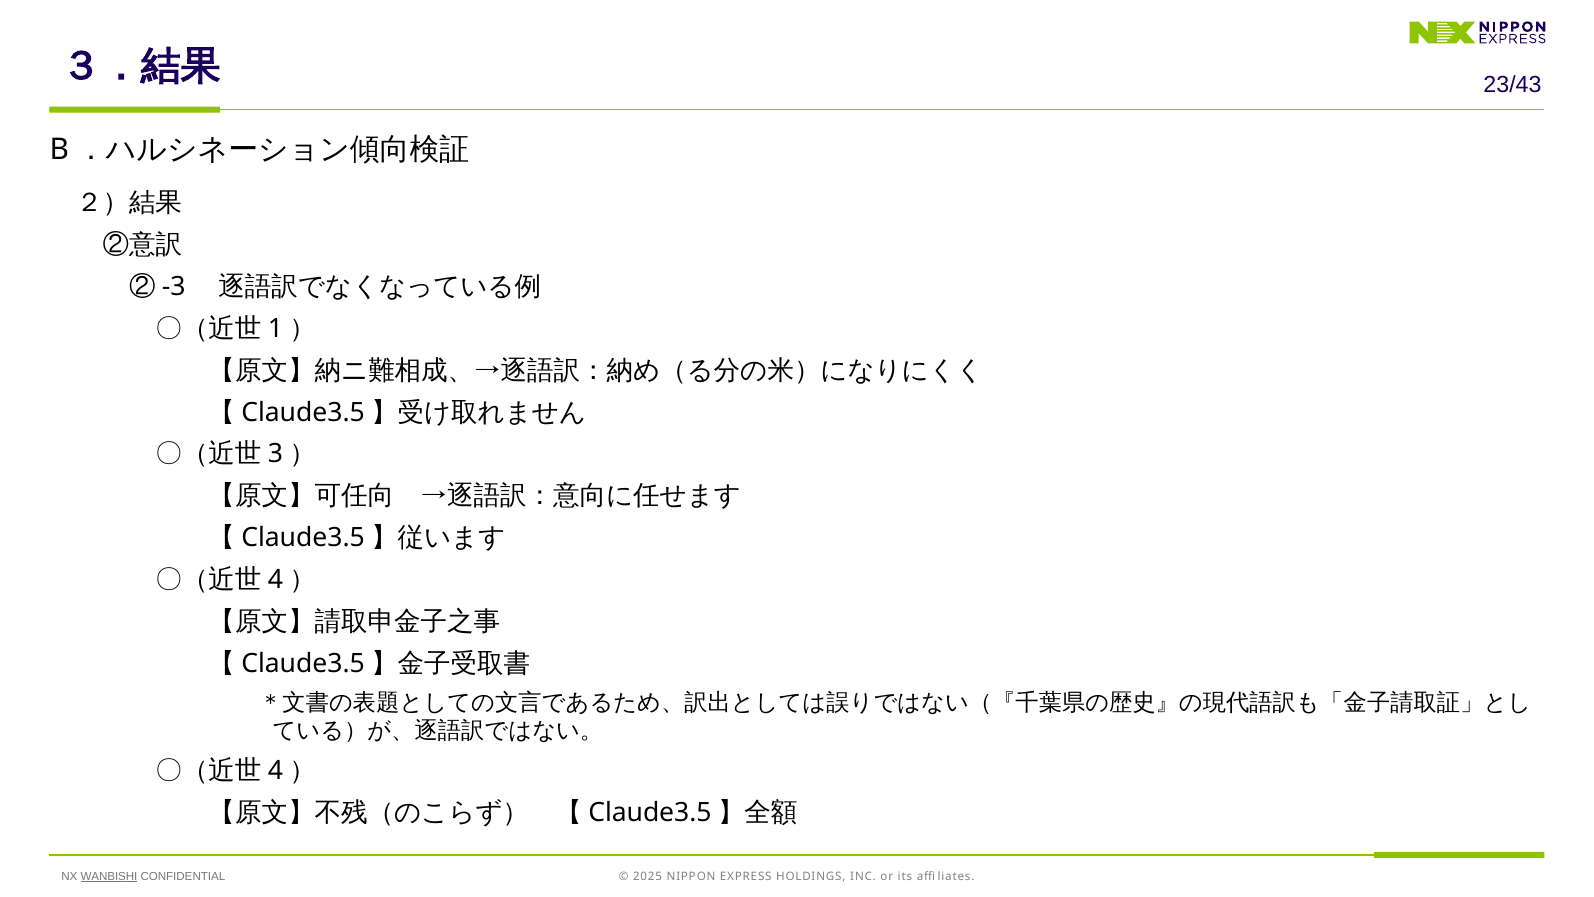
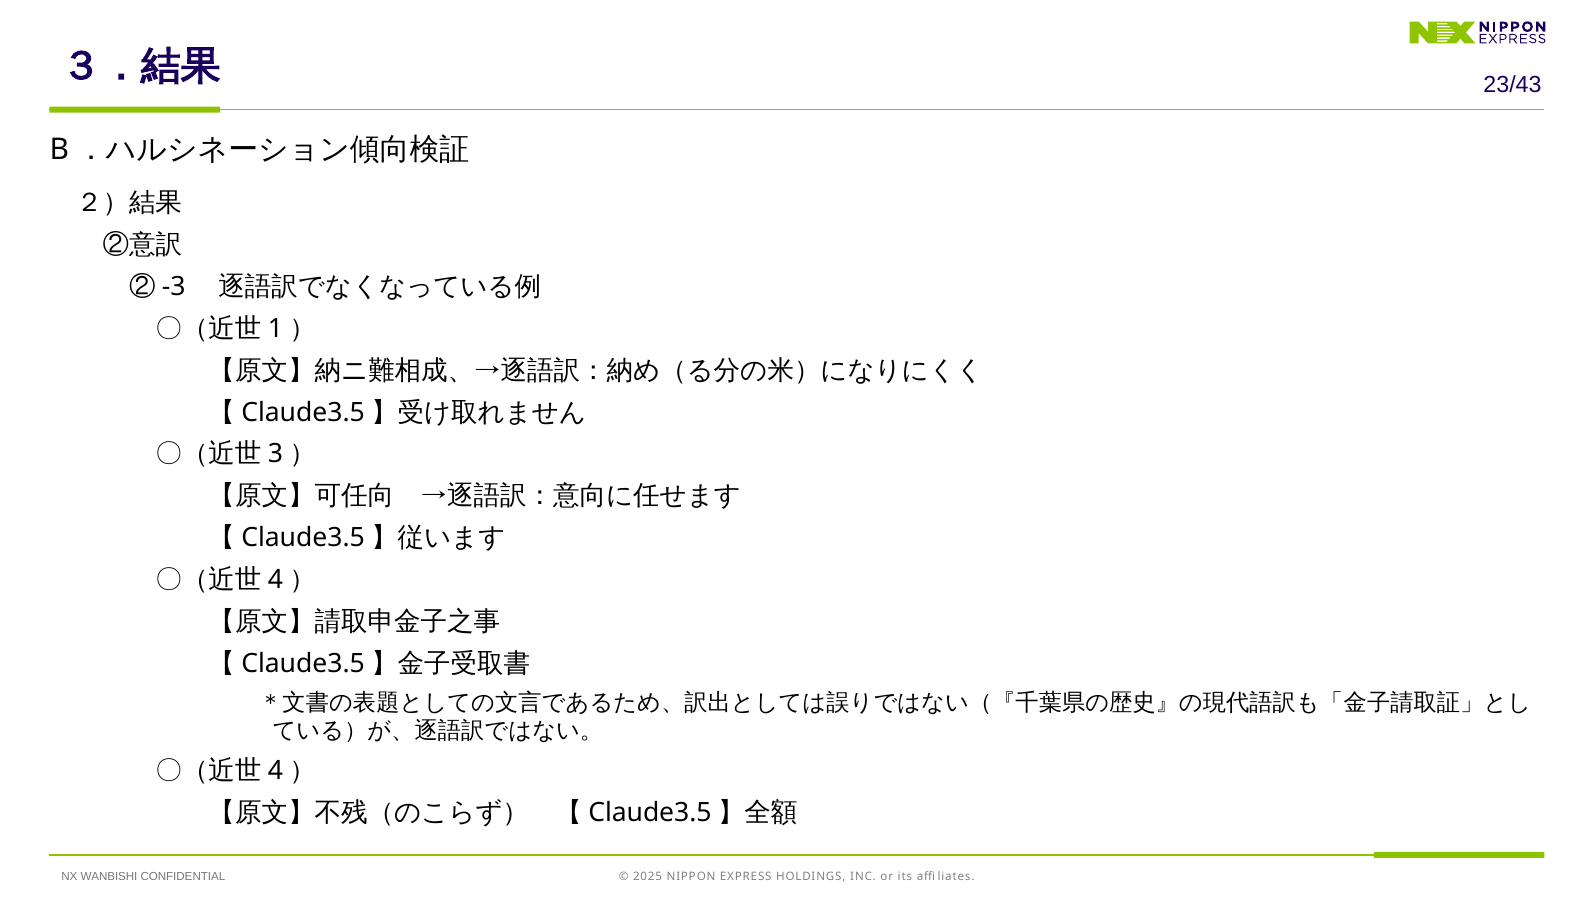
WANBISHI underline: present -> none (109, 876)
